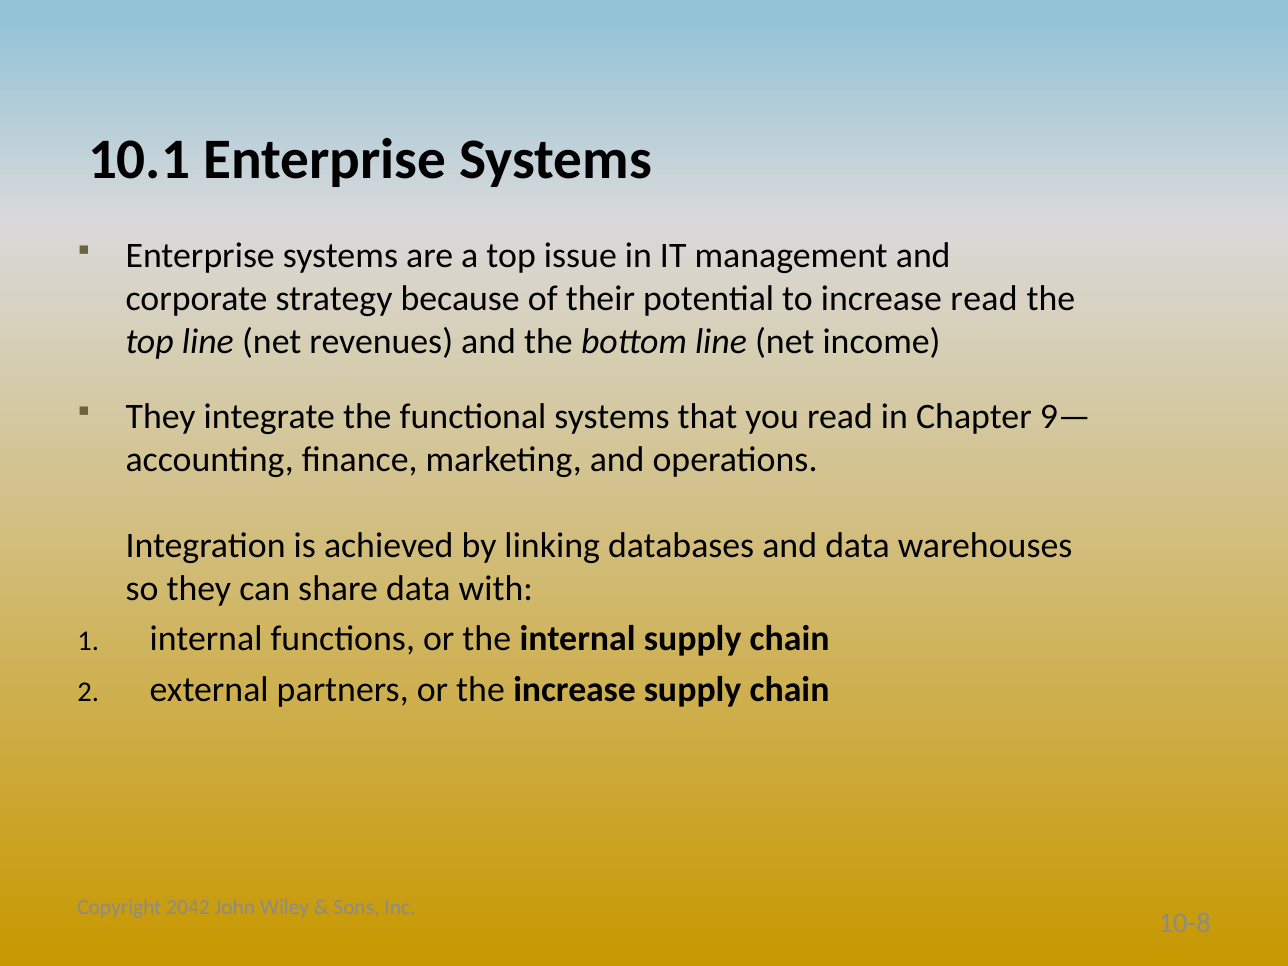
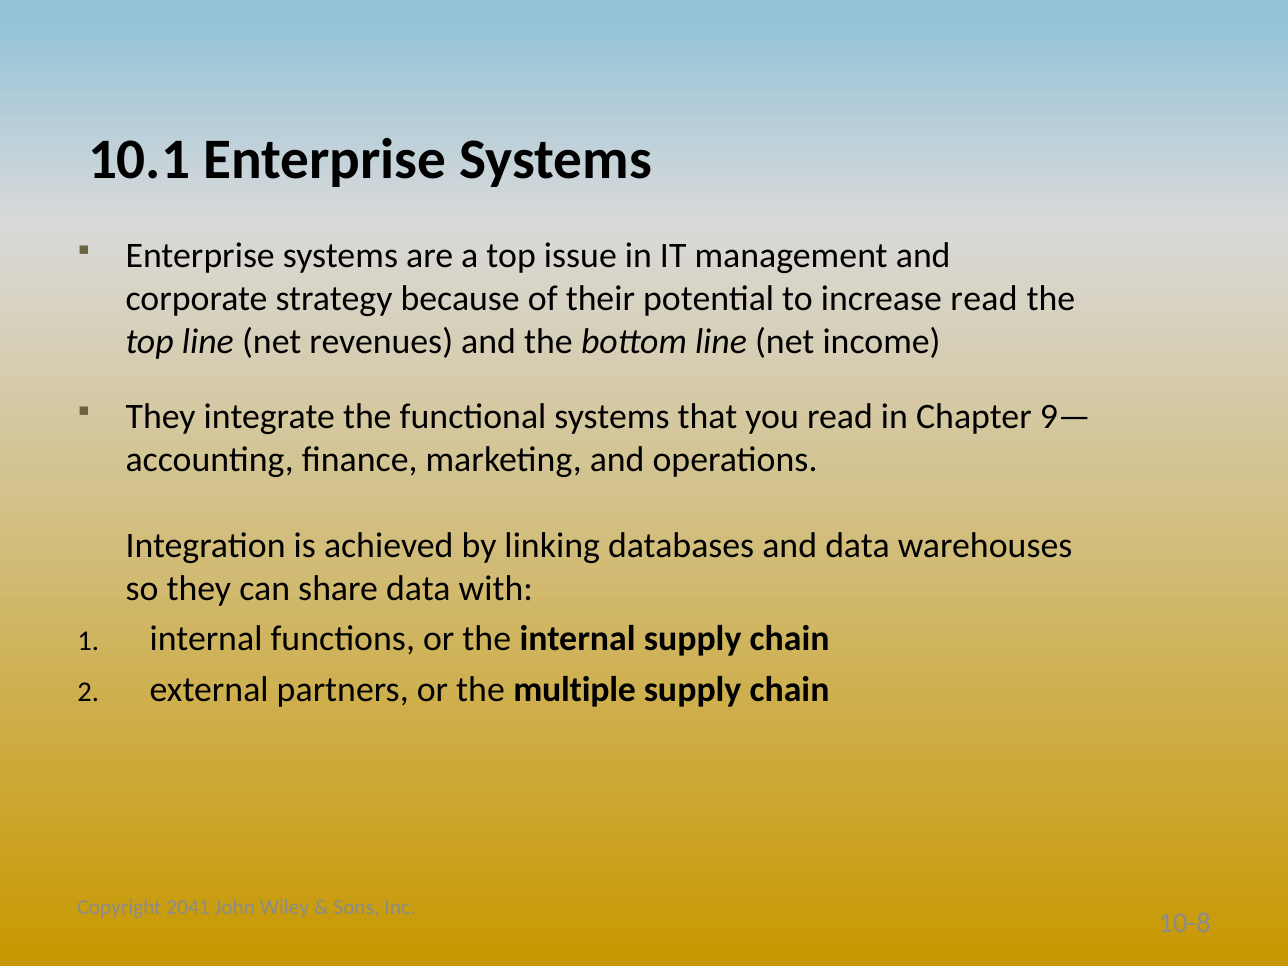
the increase: increase -> multiple (575, 689)
2042: 2042 -> 2041 (188, 907)
